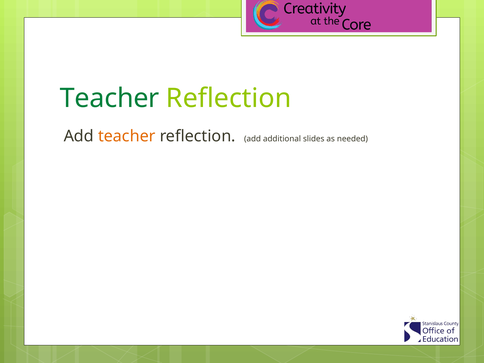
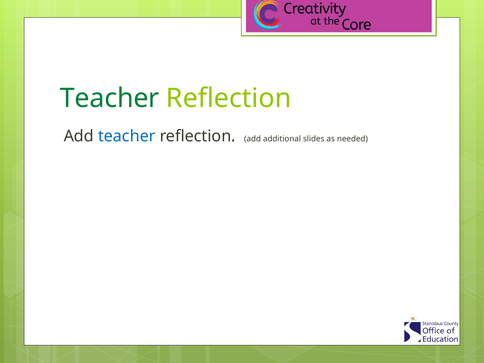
teacher colour: orange -> blue (127, 136)
